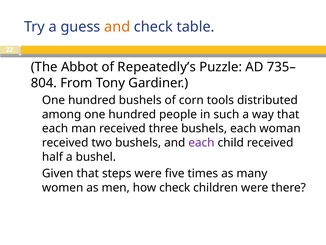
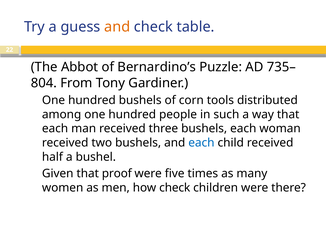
Repeatedly’s: Repeatedly’s -> Bernardino’s (157, 67)
each colour: purple -> blue (201, 142)
steps: steps -> proof (117, 173)
